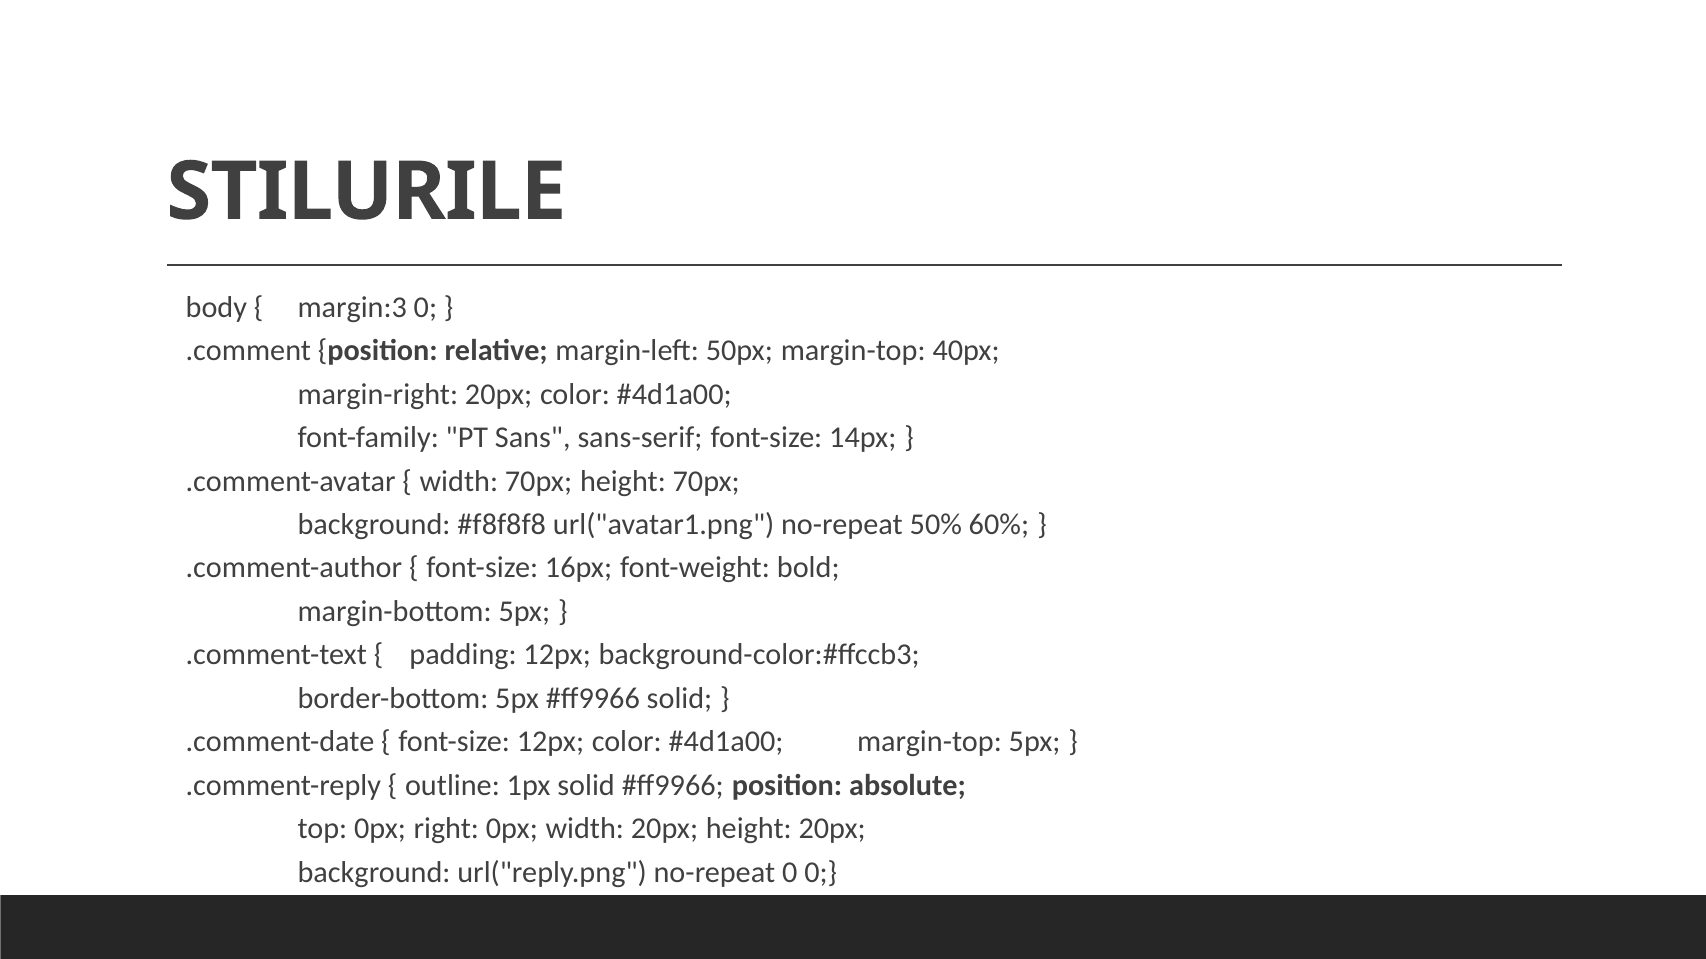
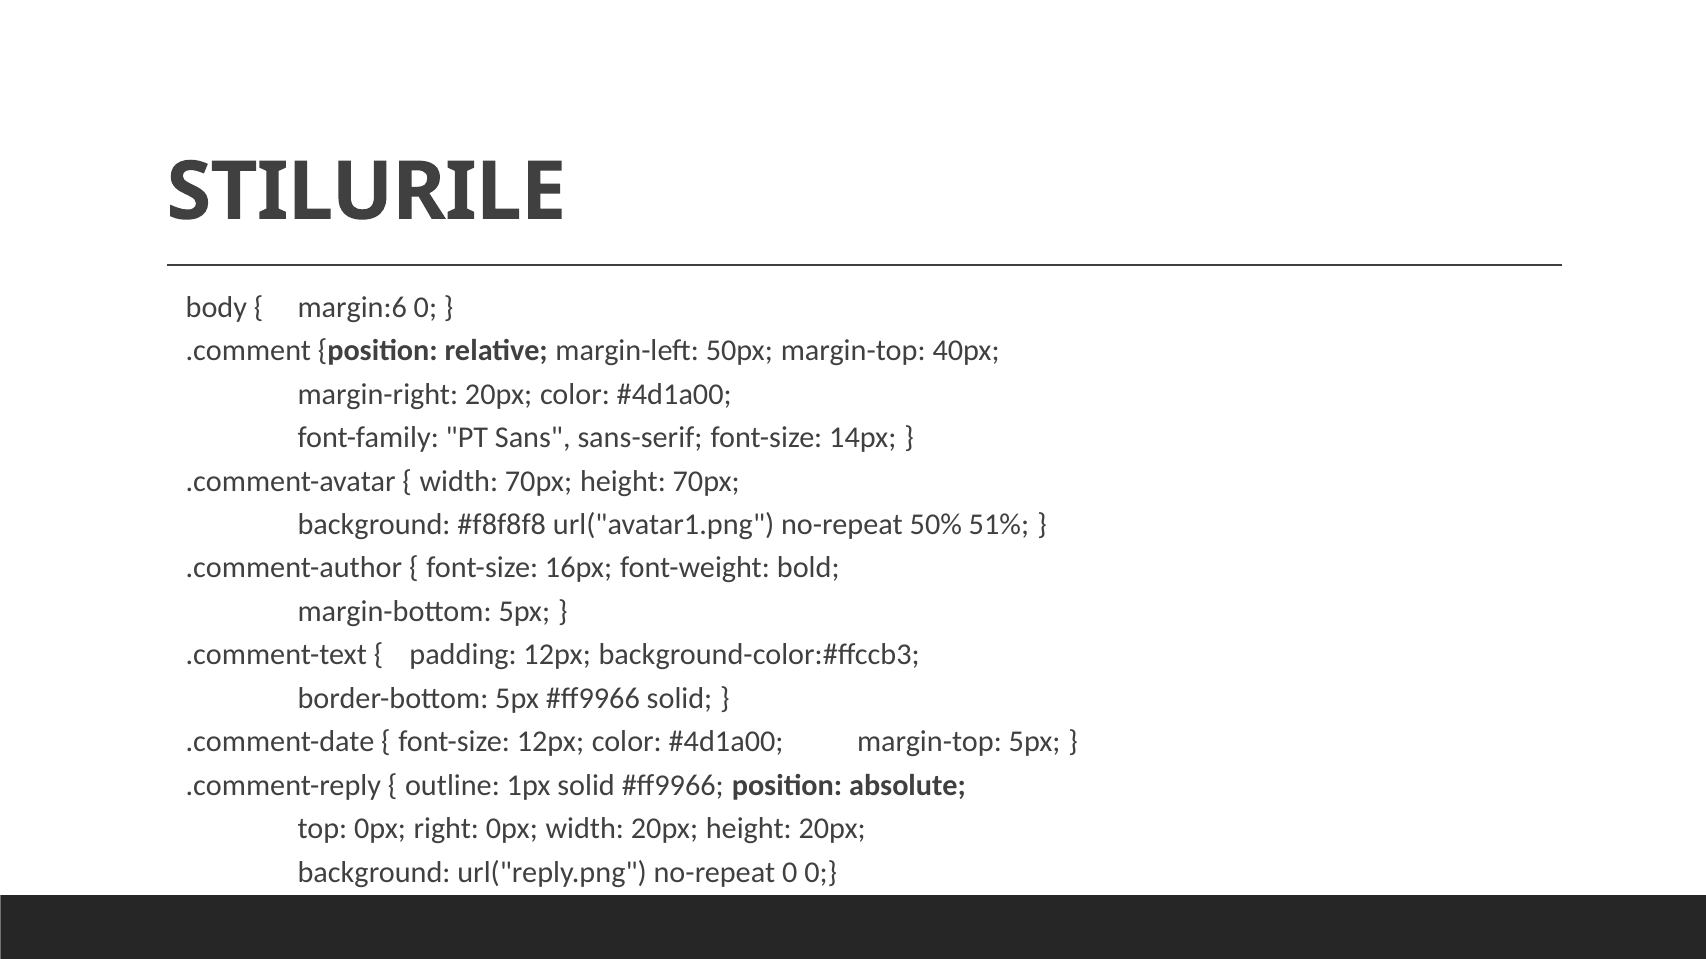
margin:3: margin:3 -> margin:6 (352, 307)
60%: 60% -> 51% (999, 525)
